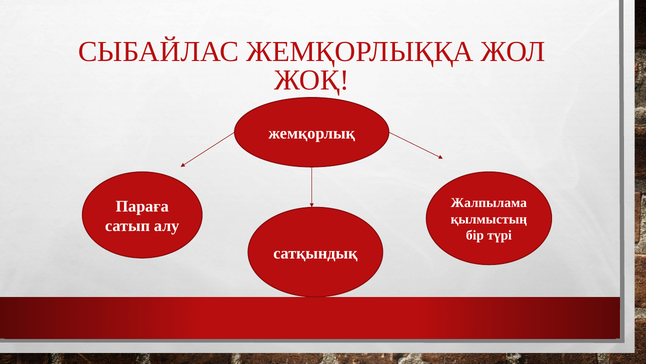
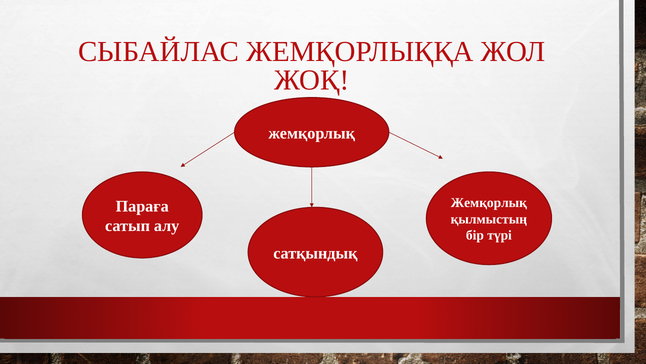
Жалпылама: Жалпылама -> Жемқорлық (489, 203)
